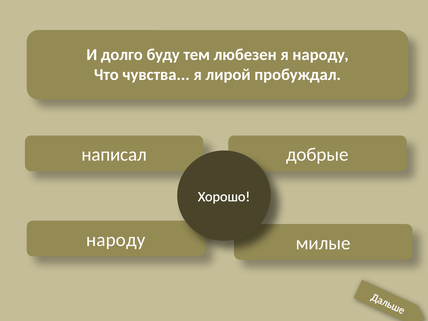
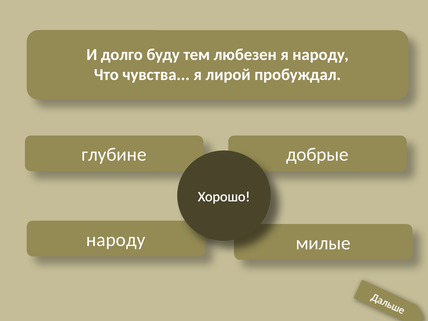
написал: написал -> глубине (114, 155)
